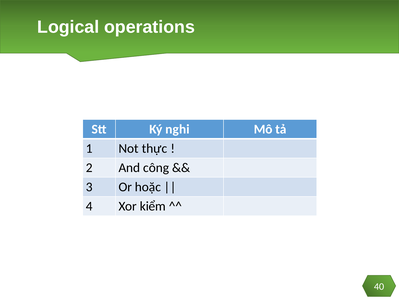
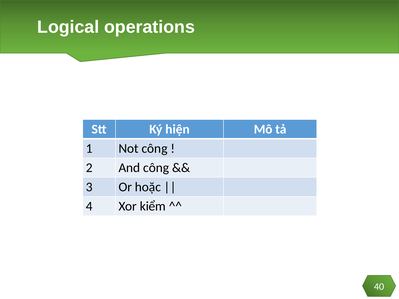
nghi: nghi -> hiện (178, 129)
Not thực: thực -> công (155, 149)
